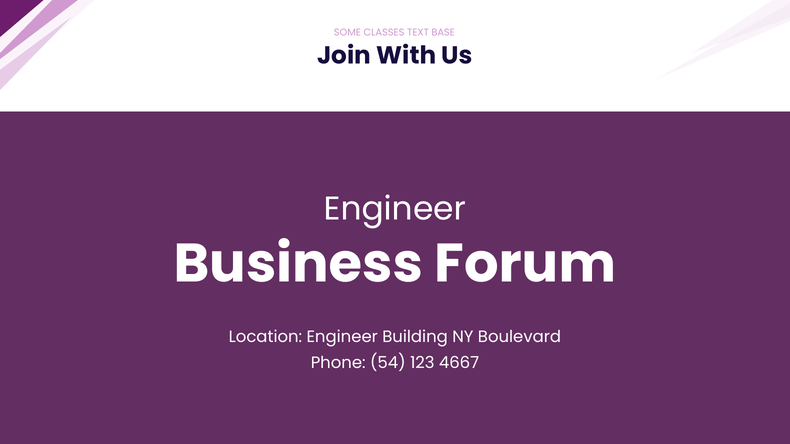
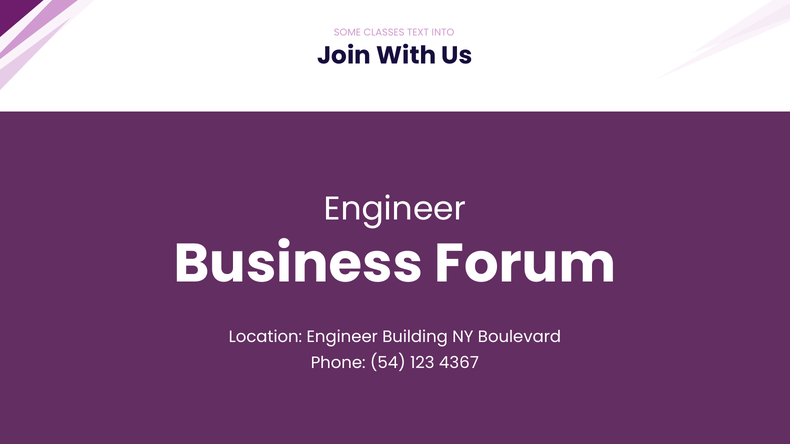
BASE: BASE -> INTO (443, 32)
4667: 4667 -> 4367 (459, 363)
